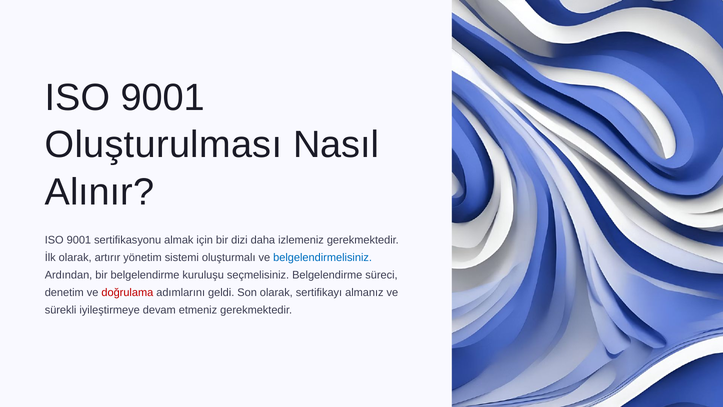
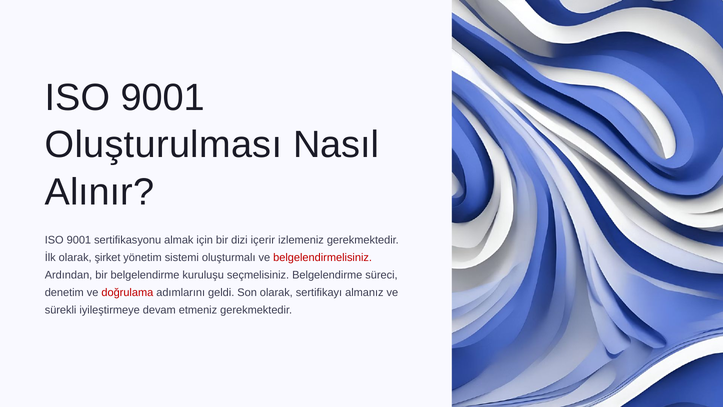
daha: daha -> içerir (263, 240)
artırır: artırır -> şirket (108, 257)
belgelendirmelisiniz colour: blue -> red (323, 257)
